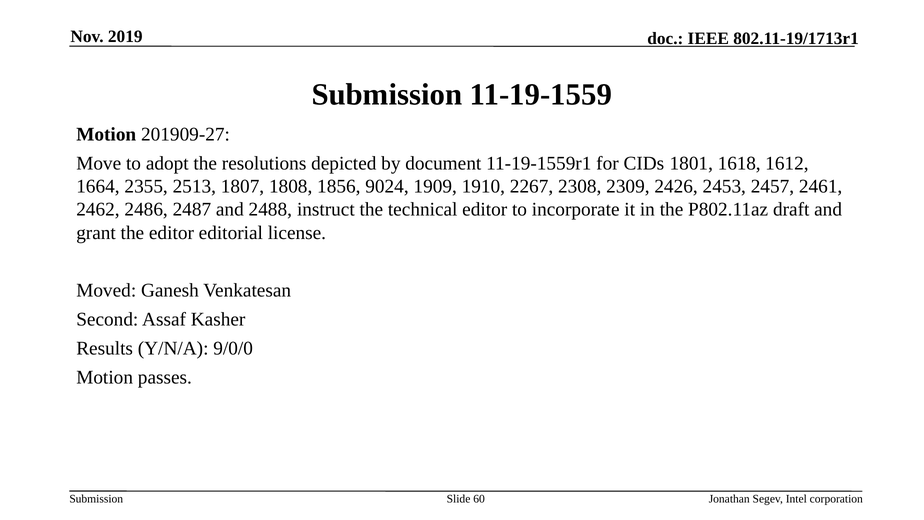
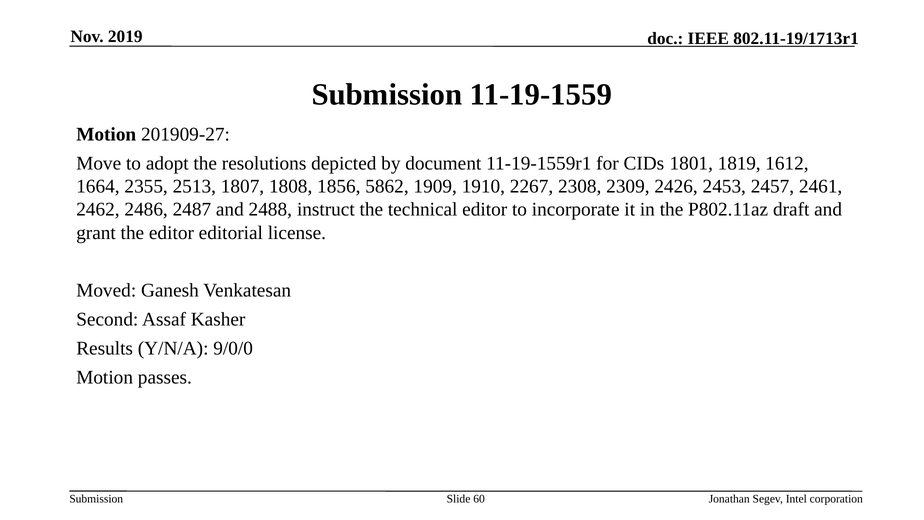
1618: 1618 -> 1819 (739, 163)
9024: 9024 -> 5862 (387, 186)
